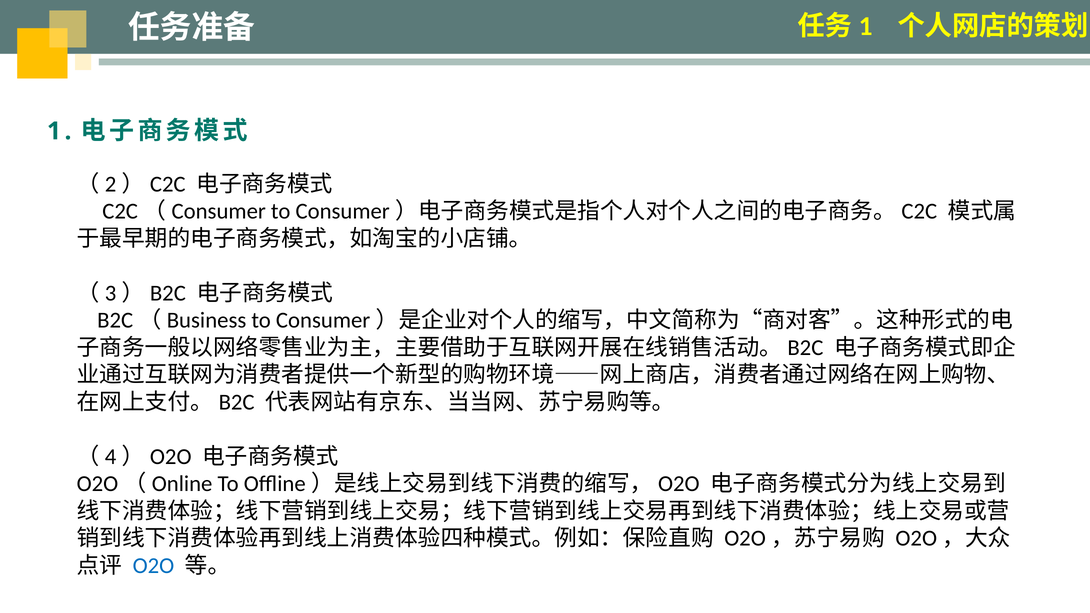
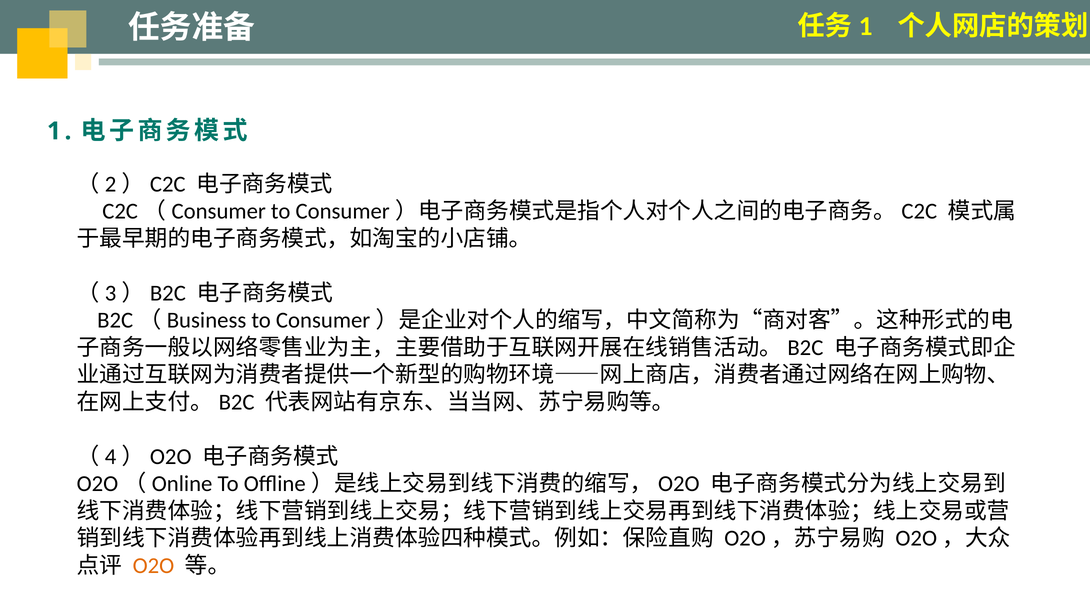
O2O colour: blue -> orange (153, 566)
